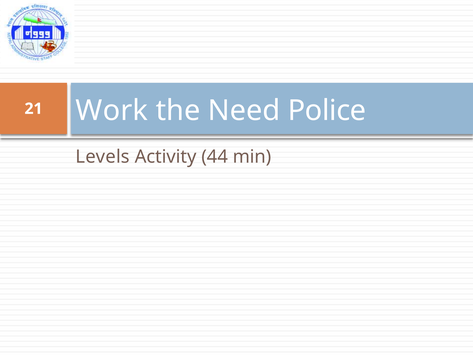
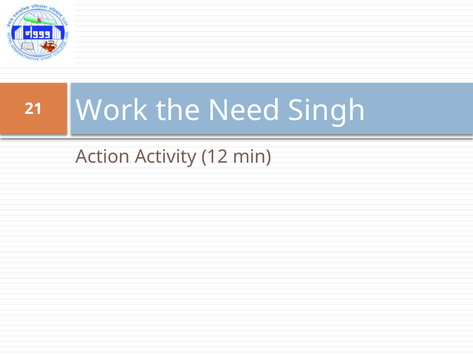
Police: Police -> Singh (327, 110)
Levels: Levels -> Action (103, 157)
44: 44 -> 12 (215, 157)
